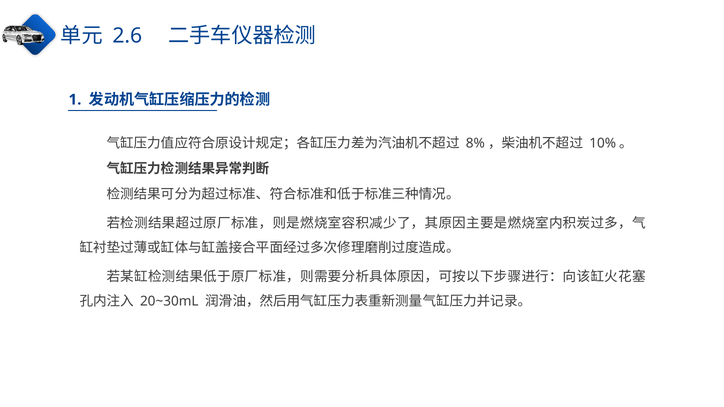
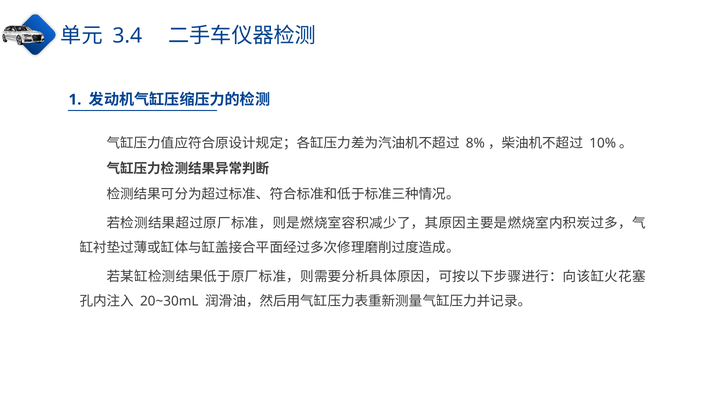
2.6: 2.6 -> 3.4 (127, 36)
